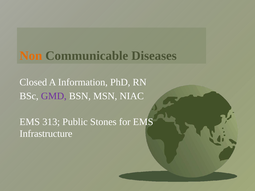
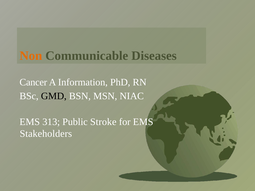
Closed: Closed -> Cancer (33, 82)
GMD colour: purple -> black (54, 96)
Stones: Stones -> Stroke (103, 122)
Infrastructure: Infrastructure -> Stakeholders (46, 134)
